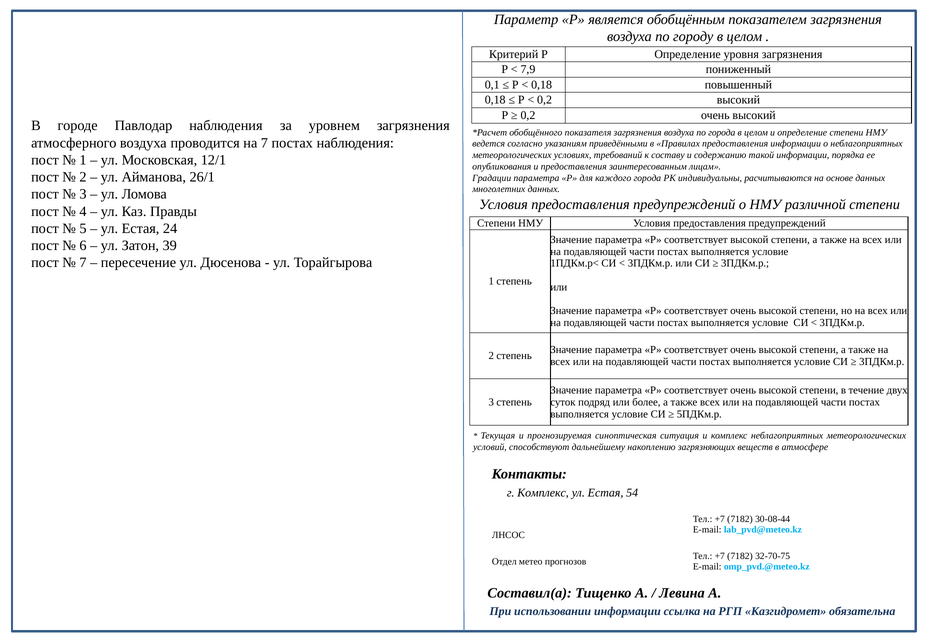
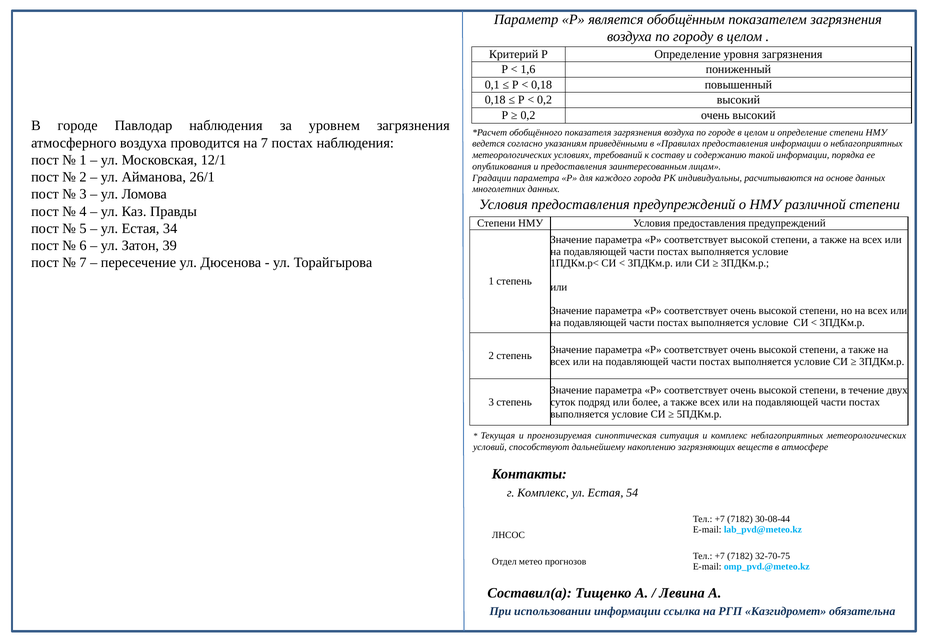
7,9: 7,9 -> 1,6 (528, 69)
по города: города -> городе (722, 132)
24: 24 -> 34 (170, 229)
